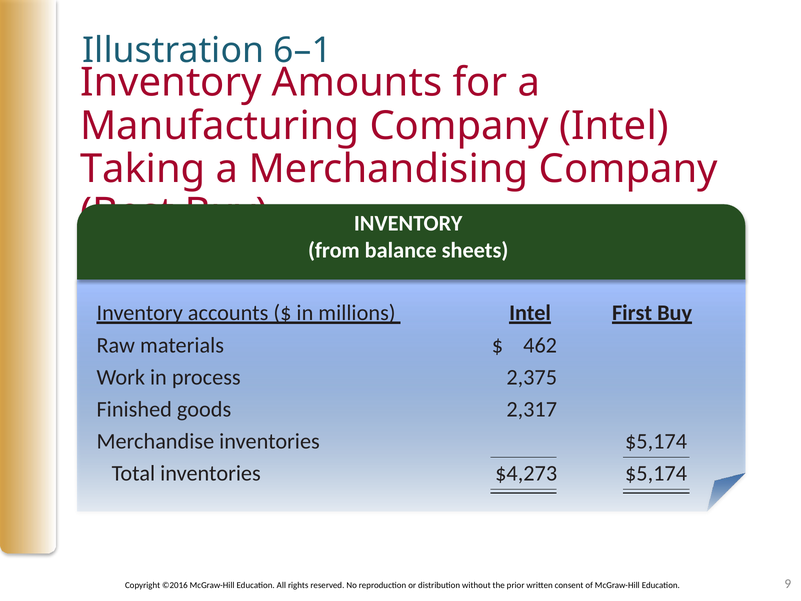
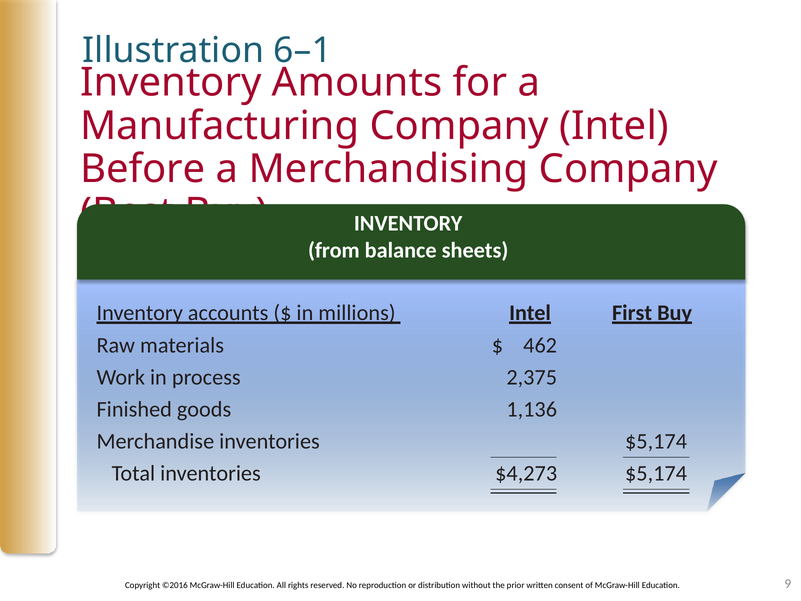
Taking: Taking -> Before (143, 169)
2,317: 2,317 -> 1,136 (532, 409)
